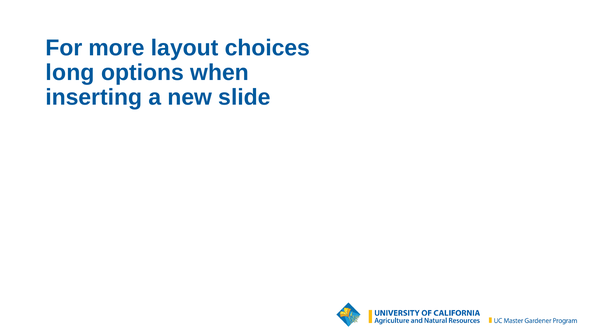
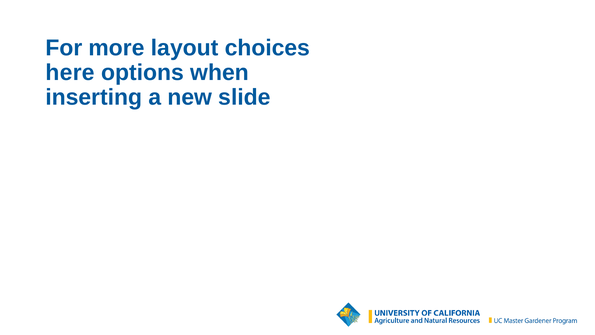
long: long -> here (70, 72)
